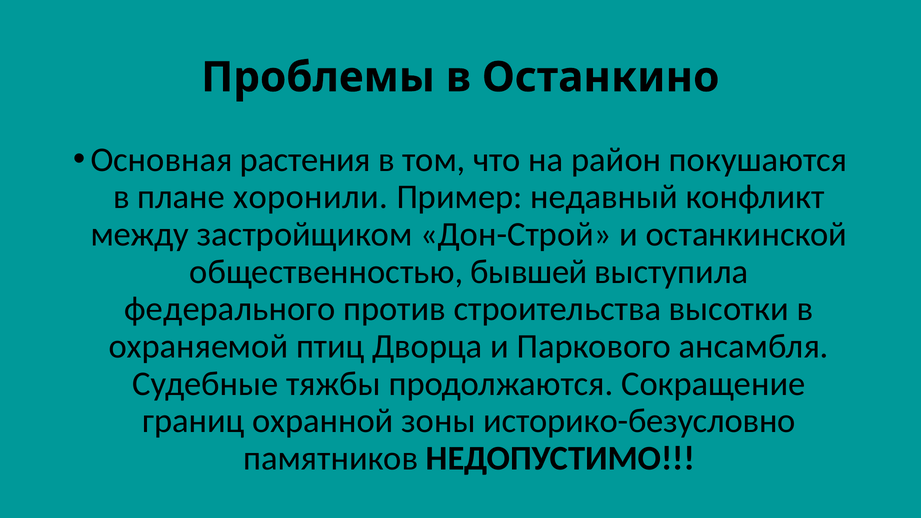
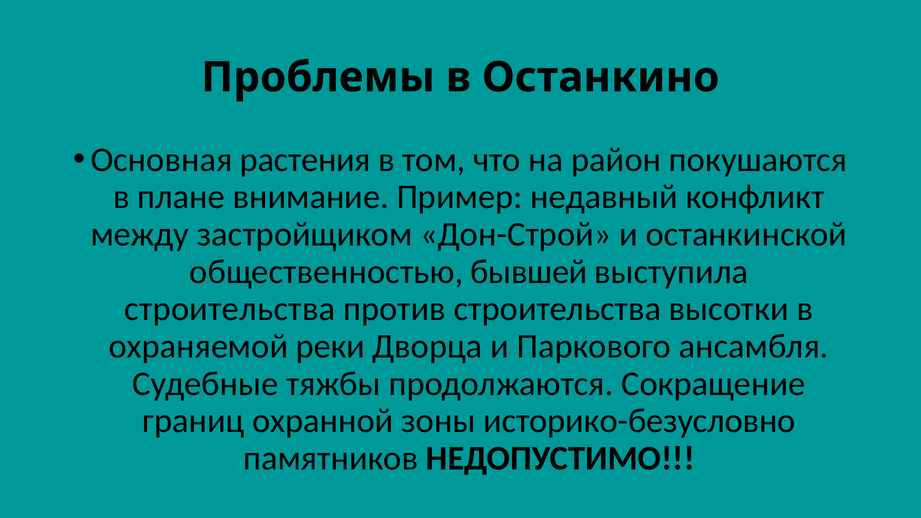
хоронили: хоронили -> внимание (311, 197)
федерального: федерального -> строительства (230, 309)
птиц: птиц -> реки (330, 346)
